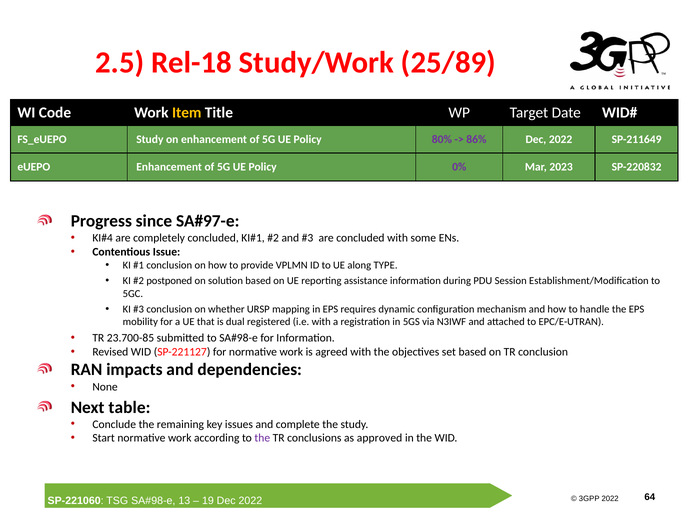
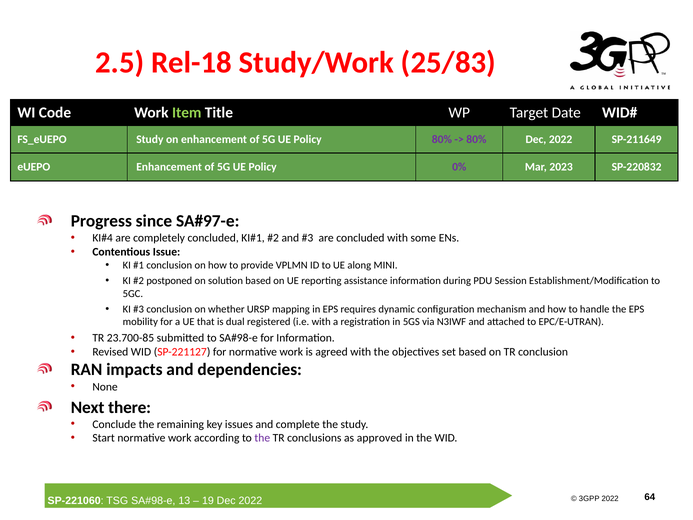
25/89: 25/89 -> 25/83 (448, 63)
Item colour: yellow -> light green (187, 113)
86%: 86% -> 80% (476, 139)
TYPE: TYPE -> MINI (386, 265)
table: table -> there (130, 407)
